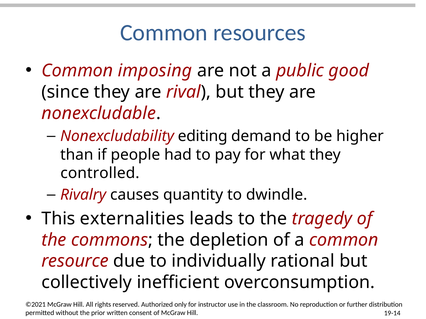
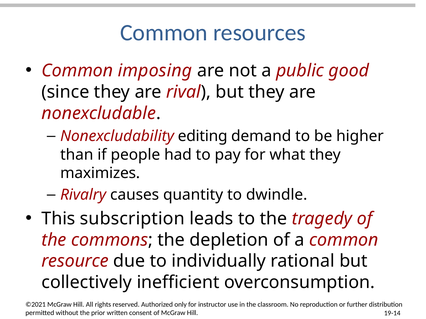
controlled: controlled -> maximizes (100, 173)
externalities: externalities -> subscription (132, 219)
